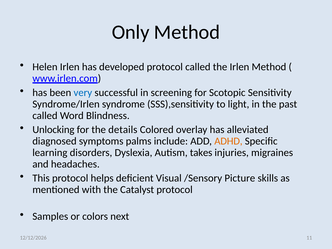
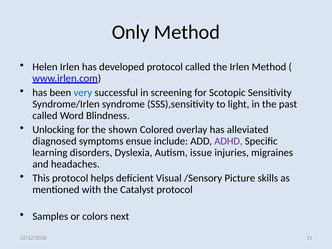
details: details -> shown (123, 130)
palms: palms -> ensue (139, 141)
ADHD colour: orange -> purple (228, 141)
takes: takes -> issue (201, 153)
